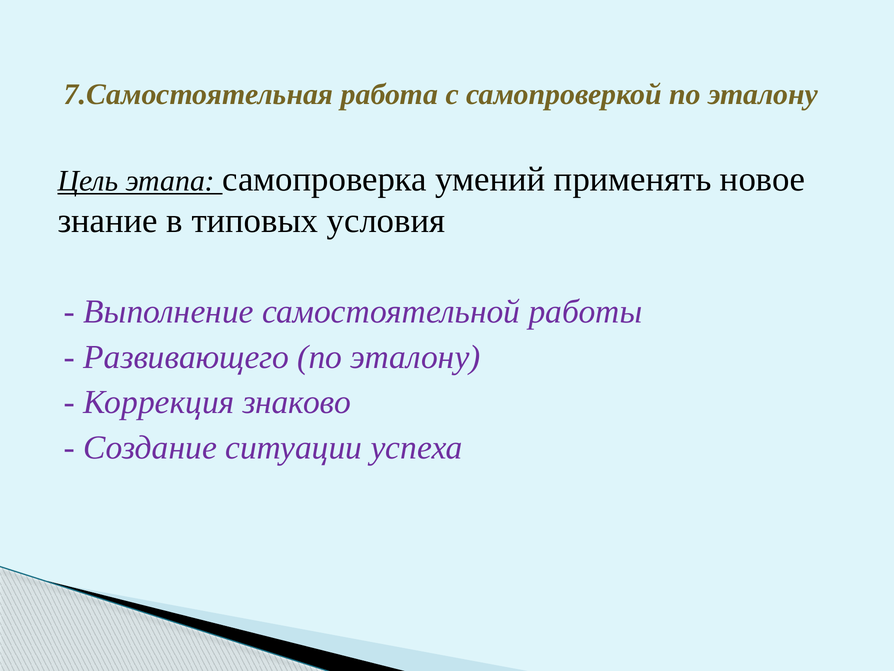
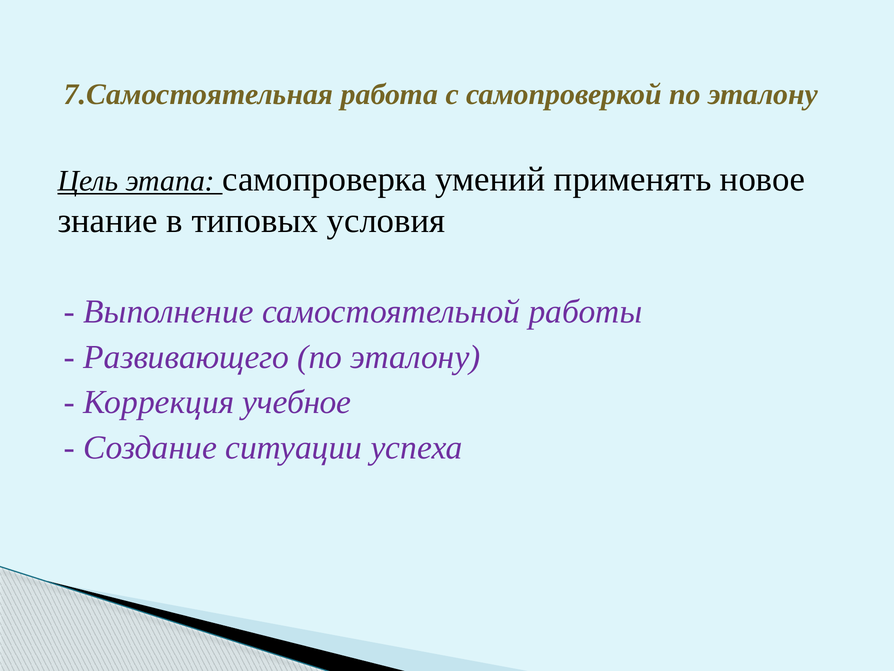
знаково: знаково -> учебное (297, 402)
